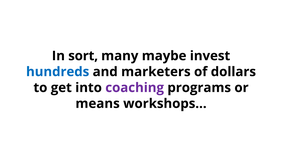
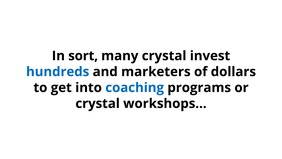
many maybe: maybe -> crystal (164, 56)
coaching colour: purple -> blue (135, 87)
means: means -> crystal (98, 103)
